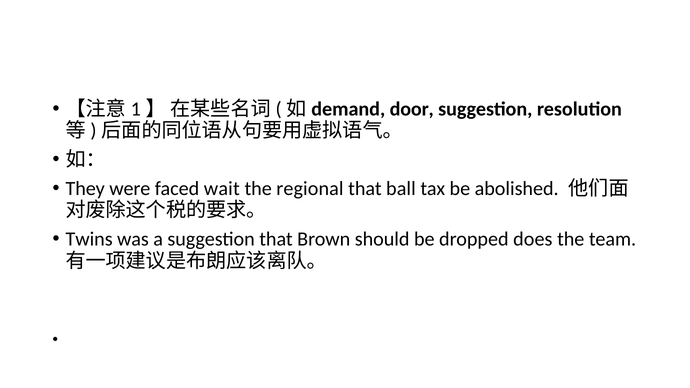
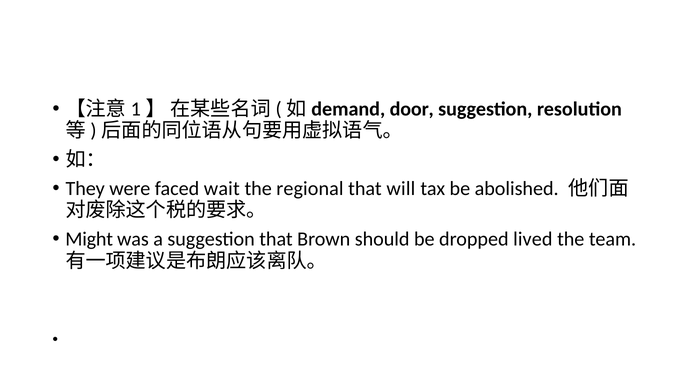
ball: ball -> will (401, 189)
Twins: Twins -> Might (89, 239)
does: does -> lived (533, 239)
